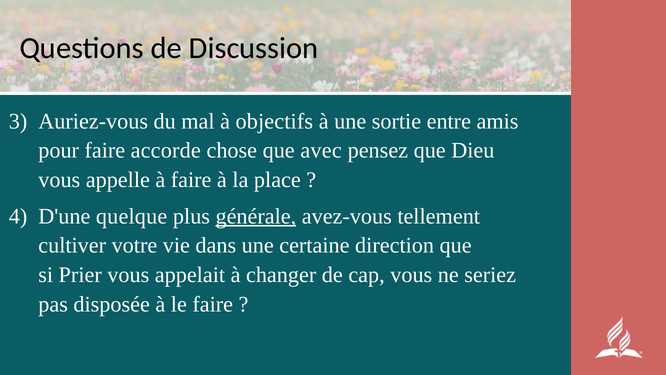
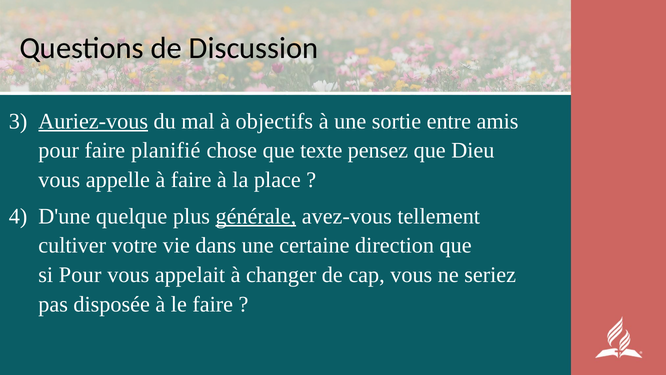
Auriez-vous underline: none -> present (93, 121)
accorde: accorde -> planifié (166, 150)
avec: avec -> texte (321, 150)
si Prier: Prier -> Pour (80, 275)
